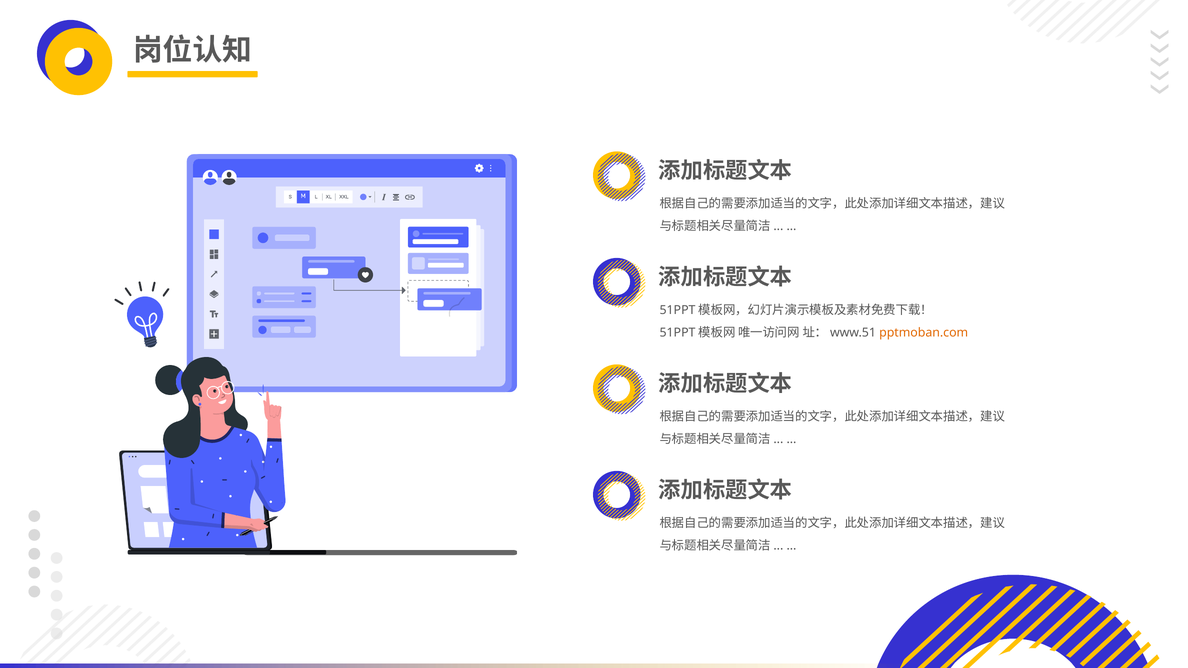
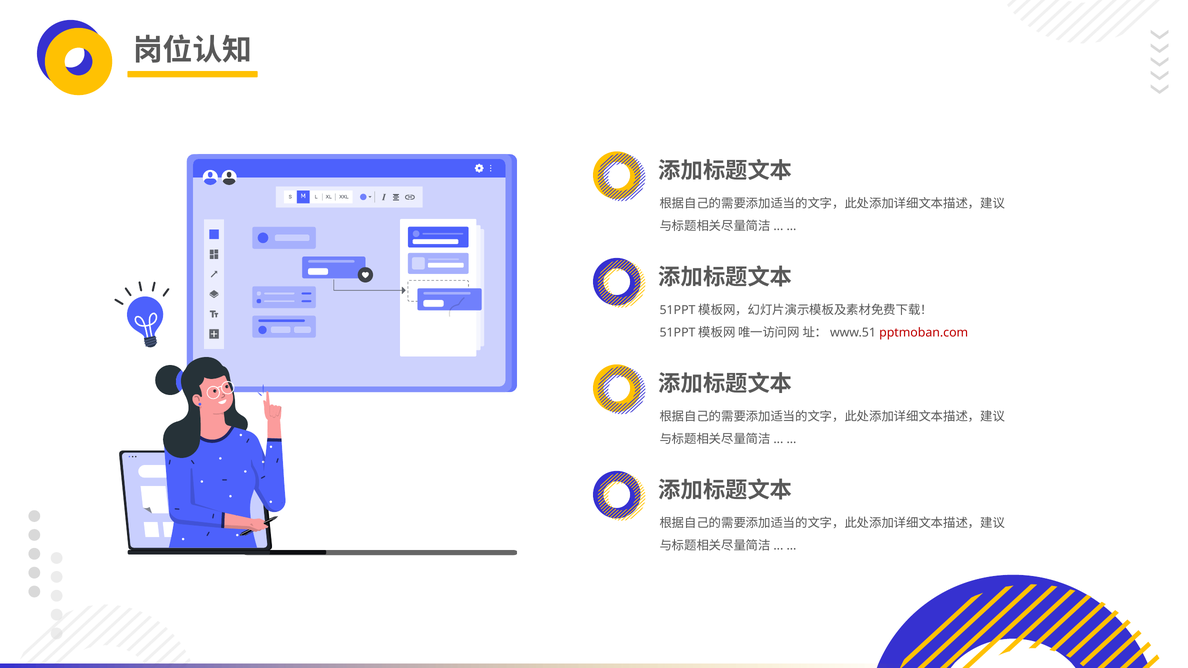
pptmoban.com colour: orange -> red (924, 333)
